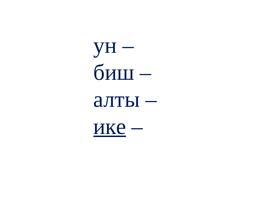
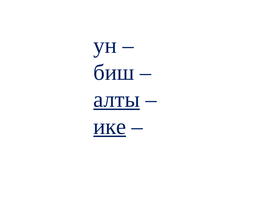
алты underline: none -> present (117, 100)
